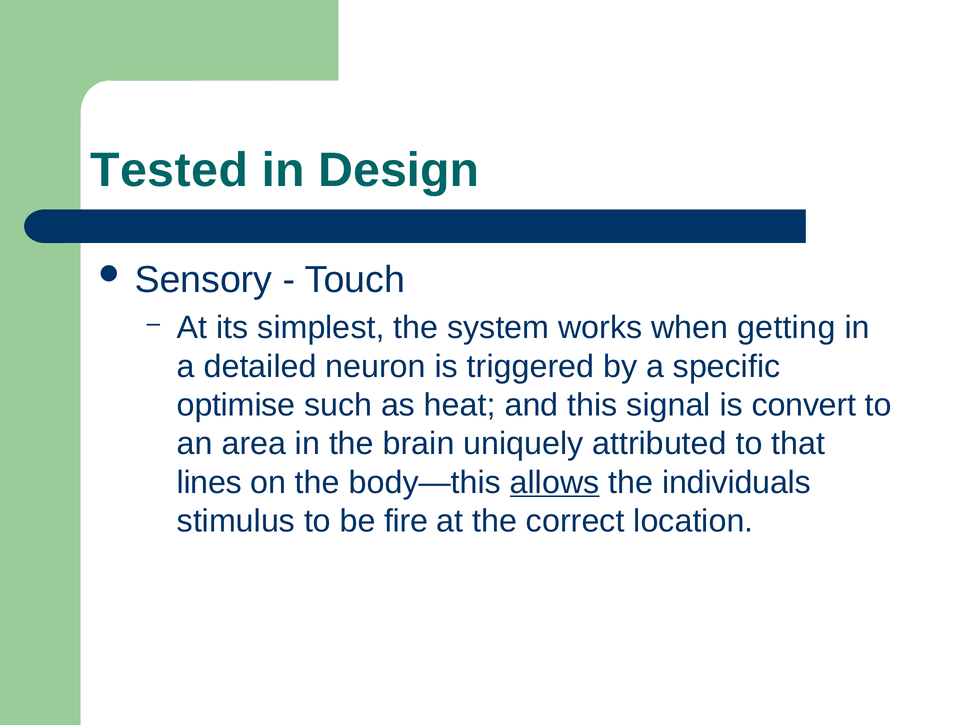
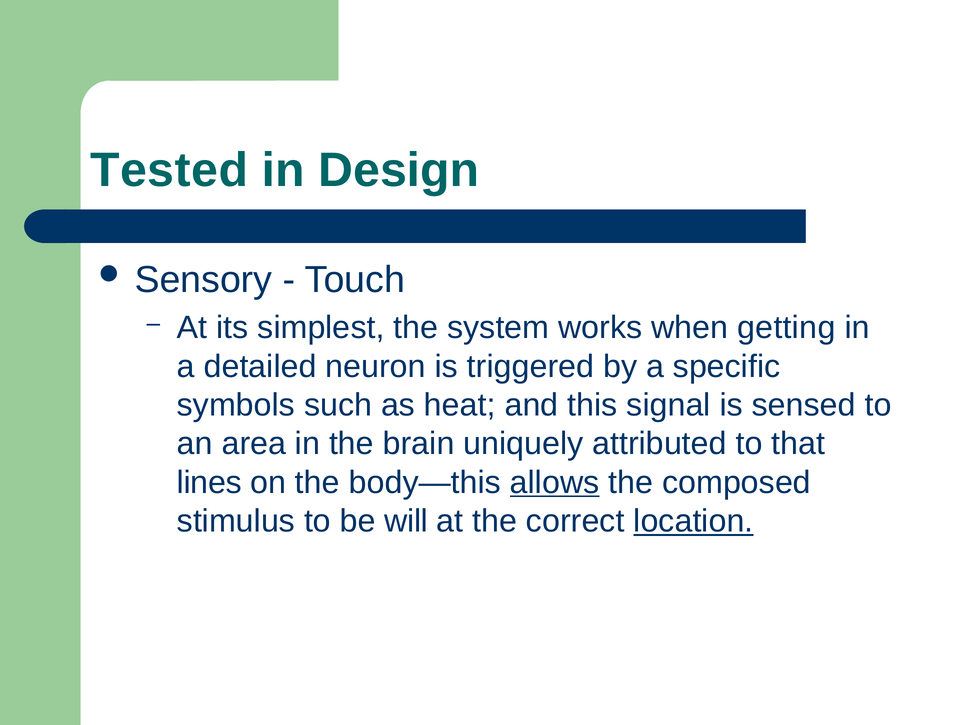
optimise: optimise -> symbols (236, 405)
convert: convert -> sensed (804, 405)
individuals: individuals -> composed (737, 483)
fire: fire -> will (406, 521)
location underline: none -> present (693, 521)
